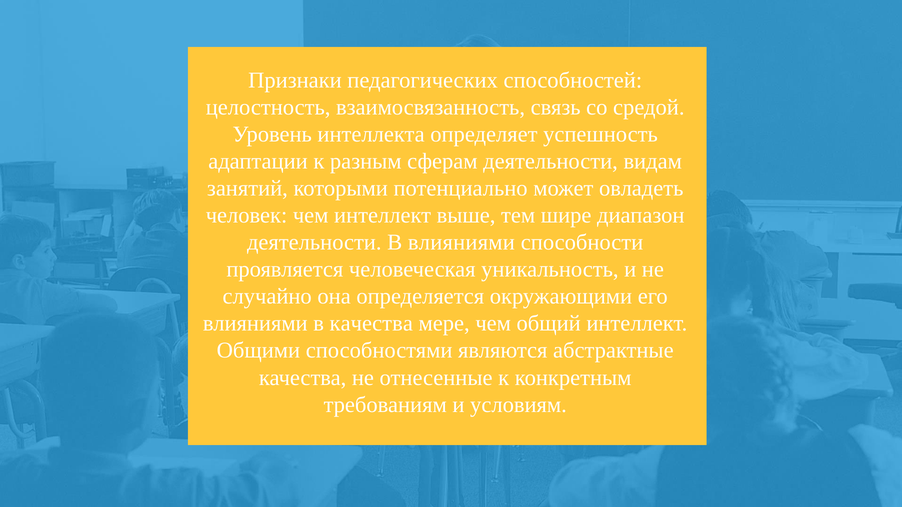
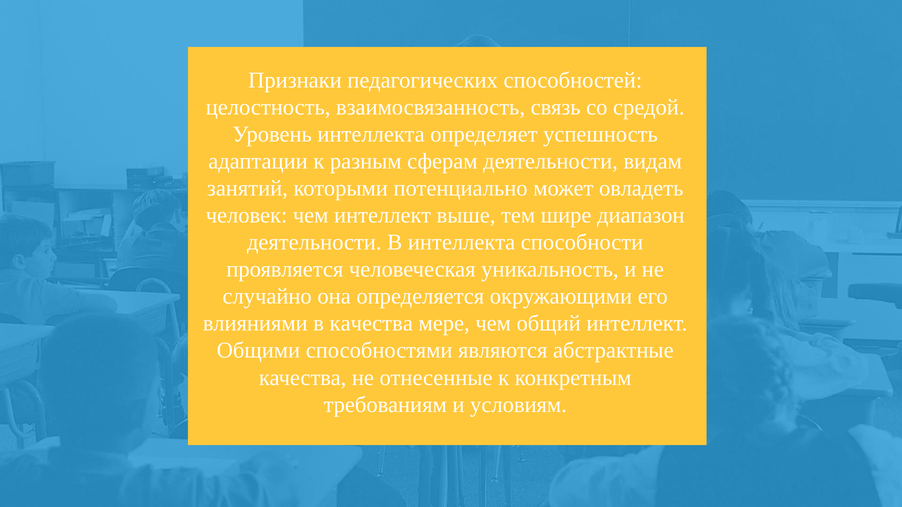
В влияниями: влияниями -> интеллекта (462, 243)
